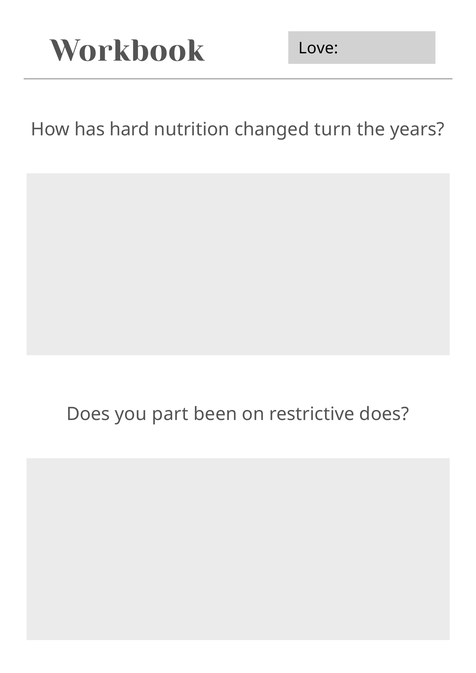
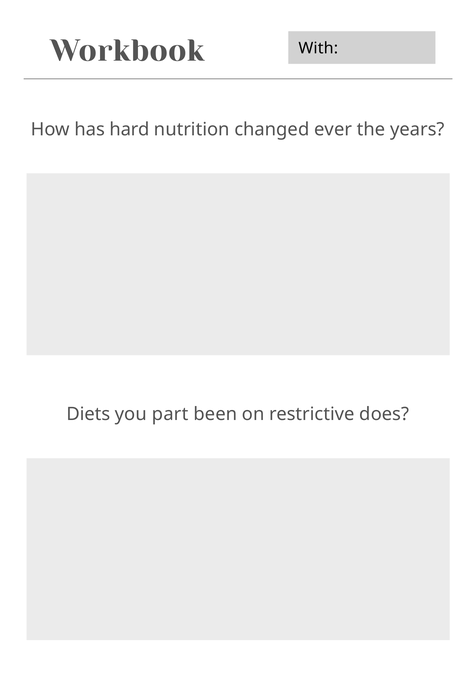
Love: Love -> With (318, 48)
turn: turn -> ever (333, 130)
Does: Does -> Diets (88, 415)
